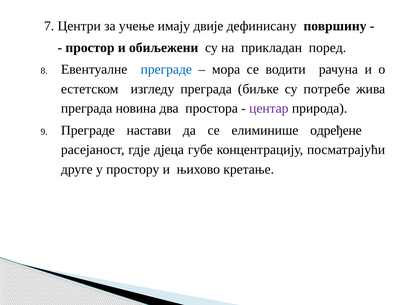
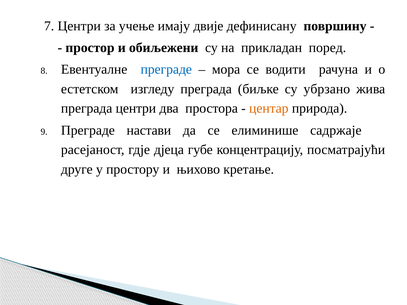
потребе: потребе -> убрзано (327, 89)
преграда новина: новина -> центри (136, 109)
центар colour: purple -> orange (269, 109)
одређене: одређене -> садржаје (336, 130)
